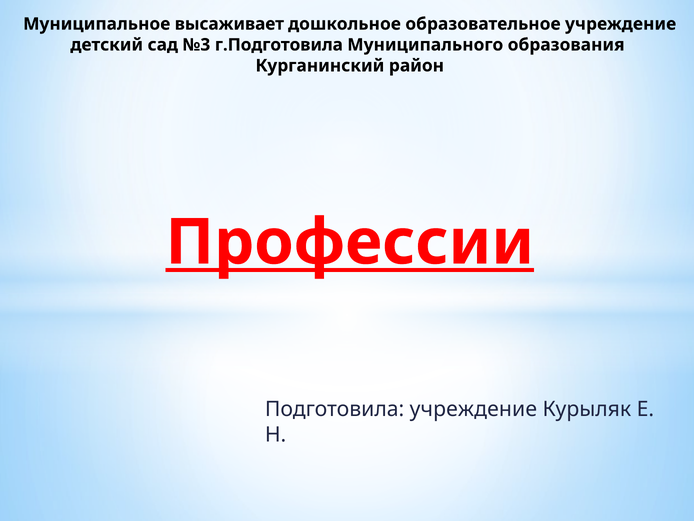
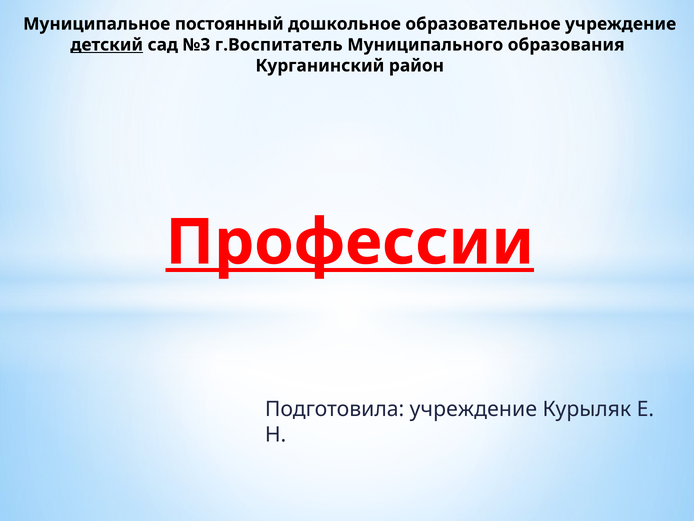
высаживает: высаживает -> постоянный (229, 24)
детский underline: none -> present (107, 45)
г.Подготовила: г.Подготовила -> г.Воспитатель (279, 45)
